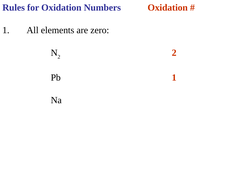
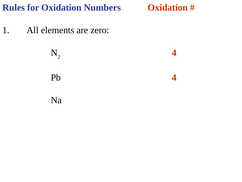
2: 2 -> 4 (174, 53)
Pb 1: 1 -> 4 (174, 77)
